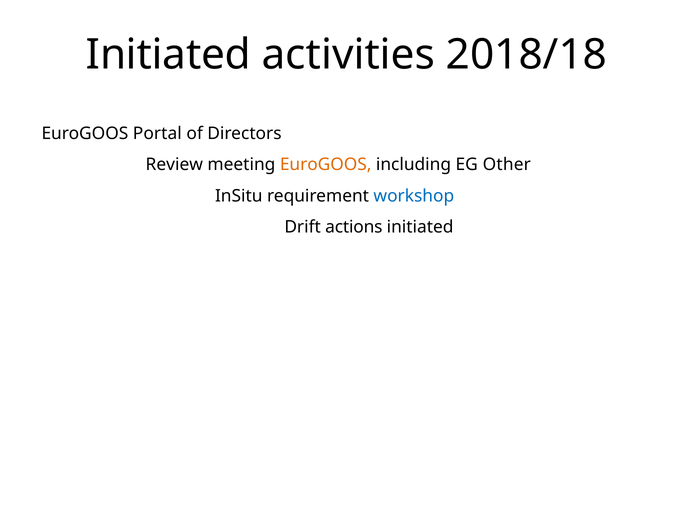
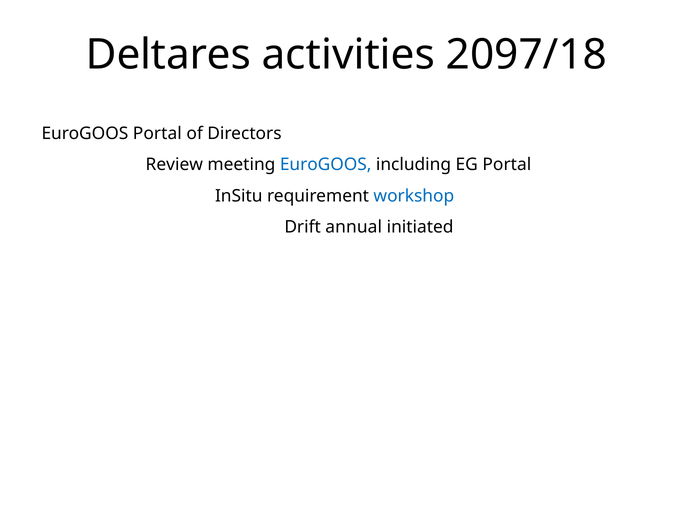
Initiated: Initiated -> Deltares (168, 55)
2018/18: 2018/18 -> 2097/18 (527, 55)
EuroGOOS colour: orange -> blue (326, 165)
EG Other: Other -> Portal (507, 165)
actions: actions -> annual (354, 227)
